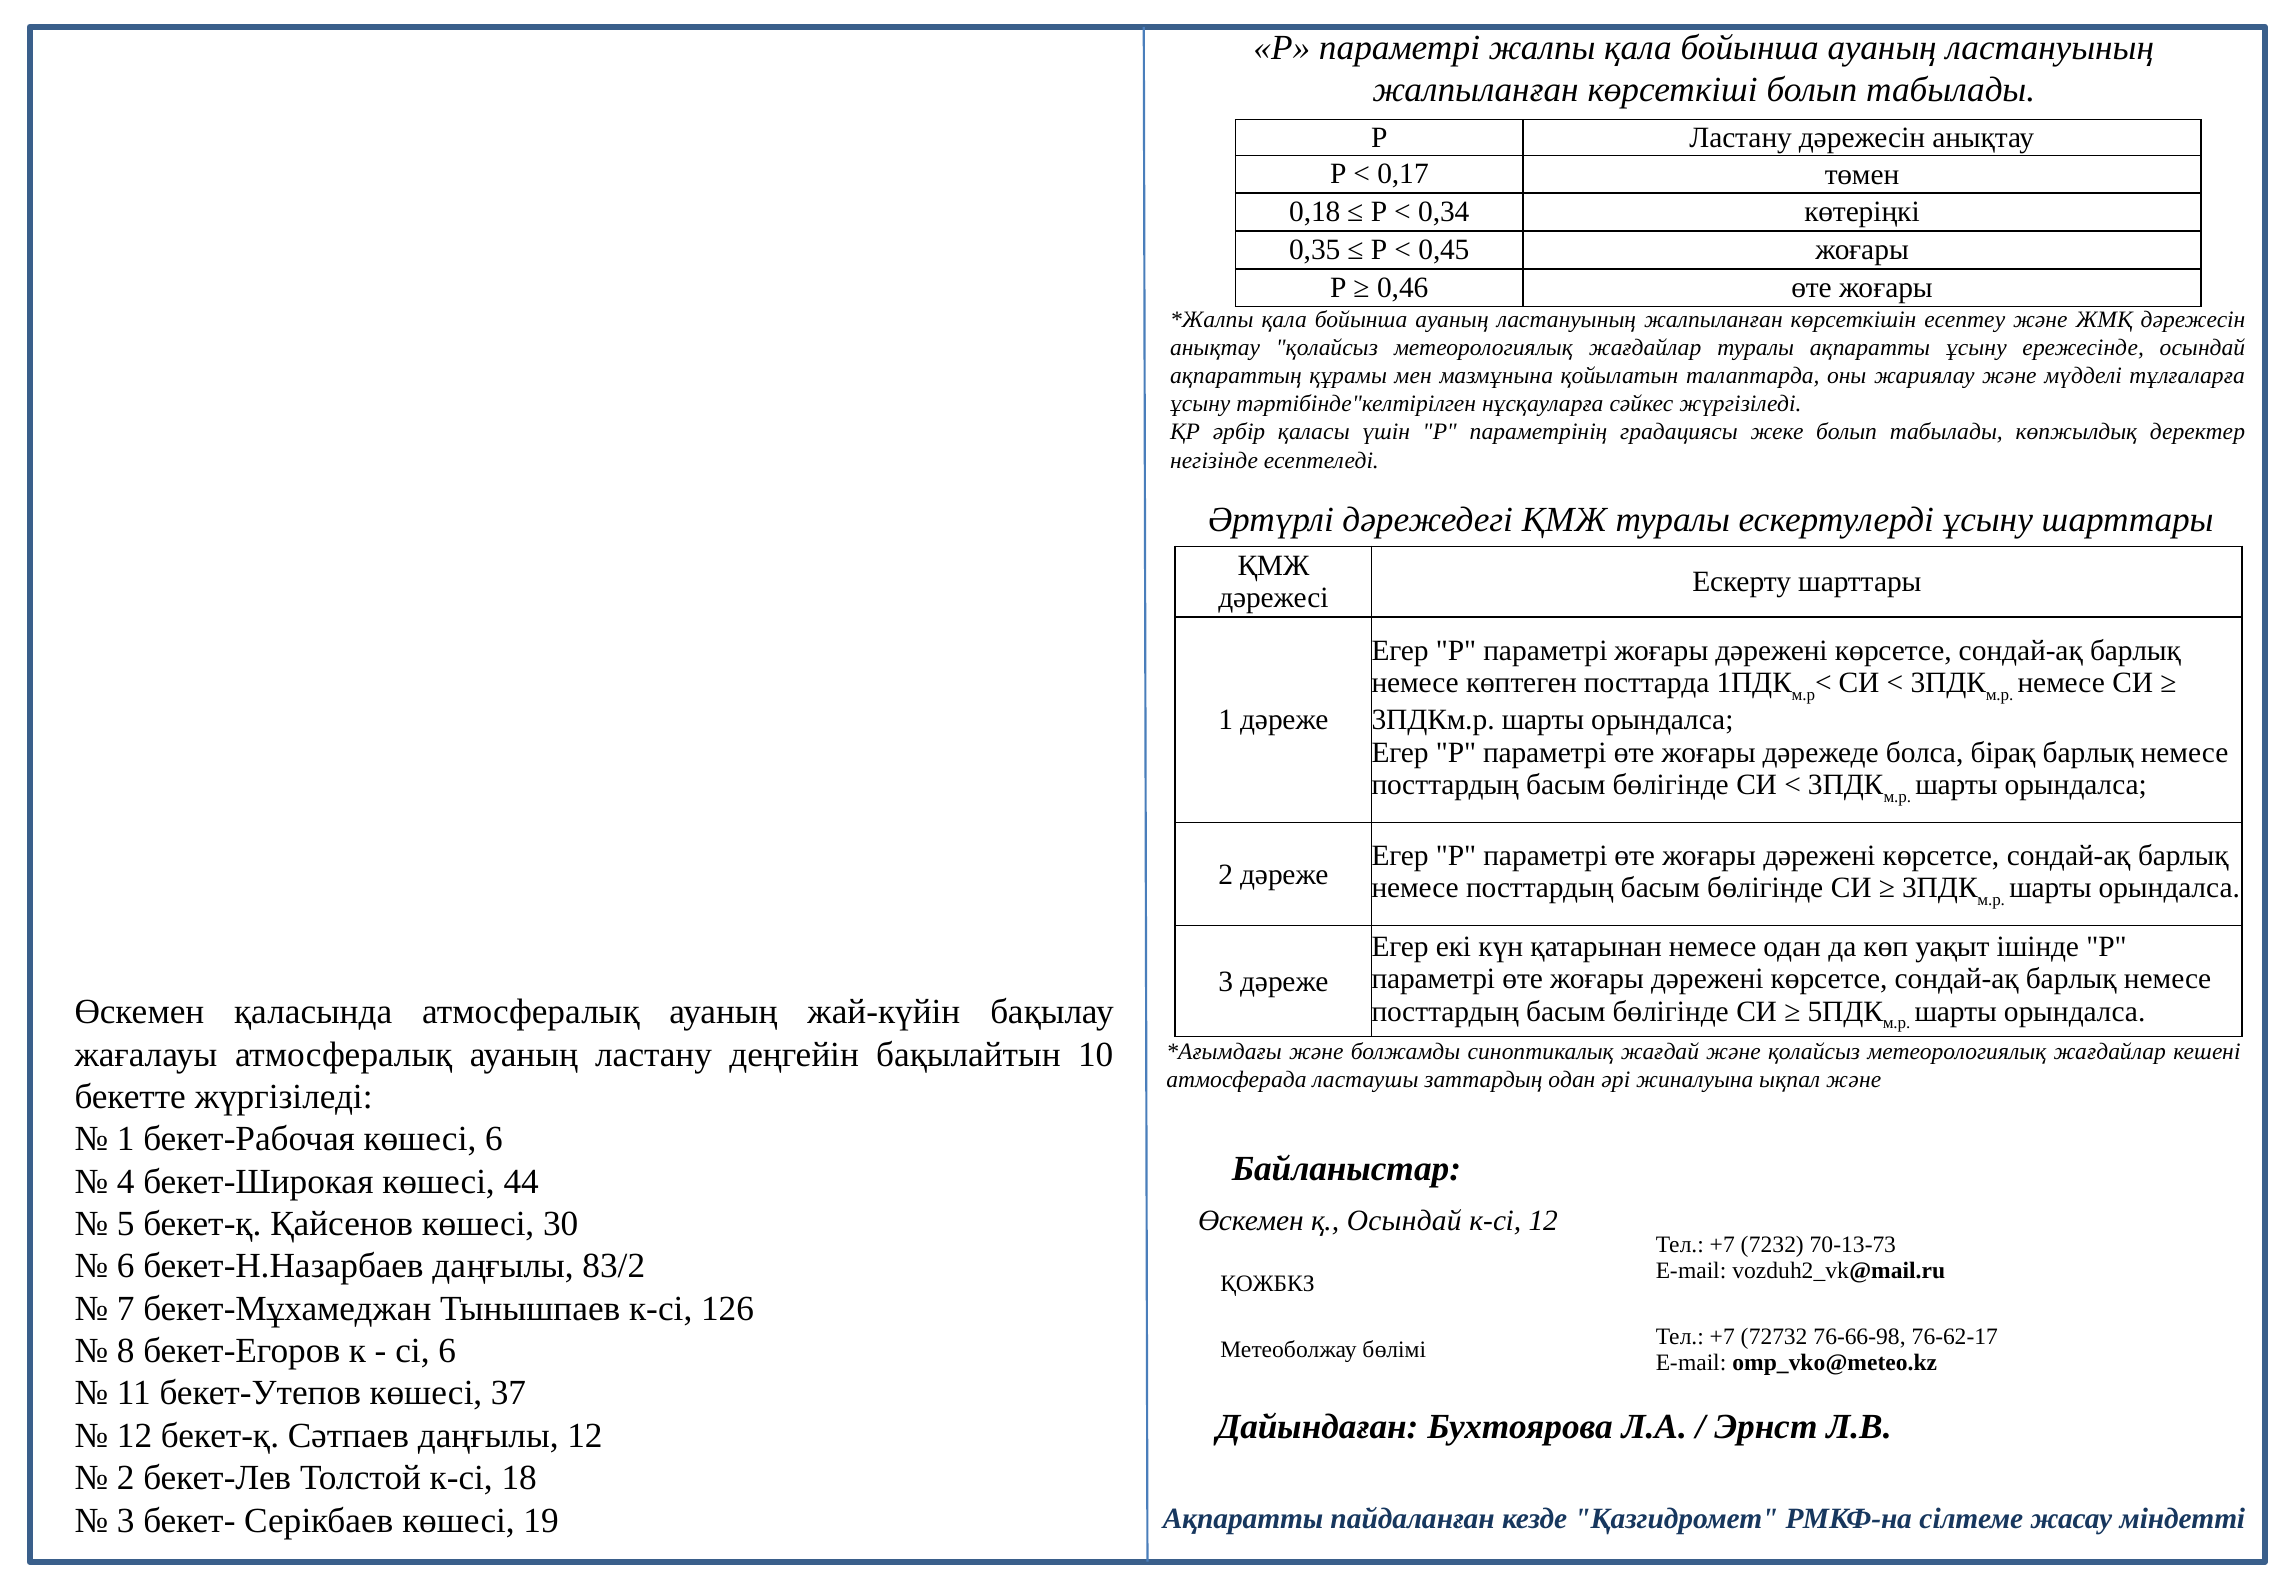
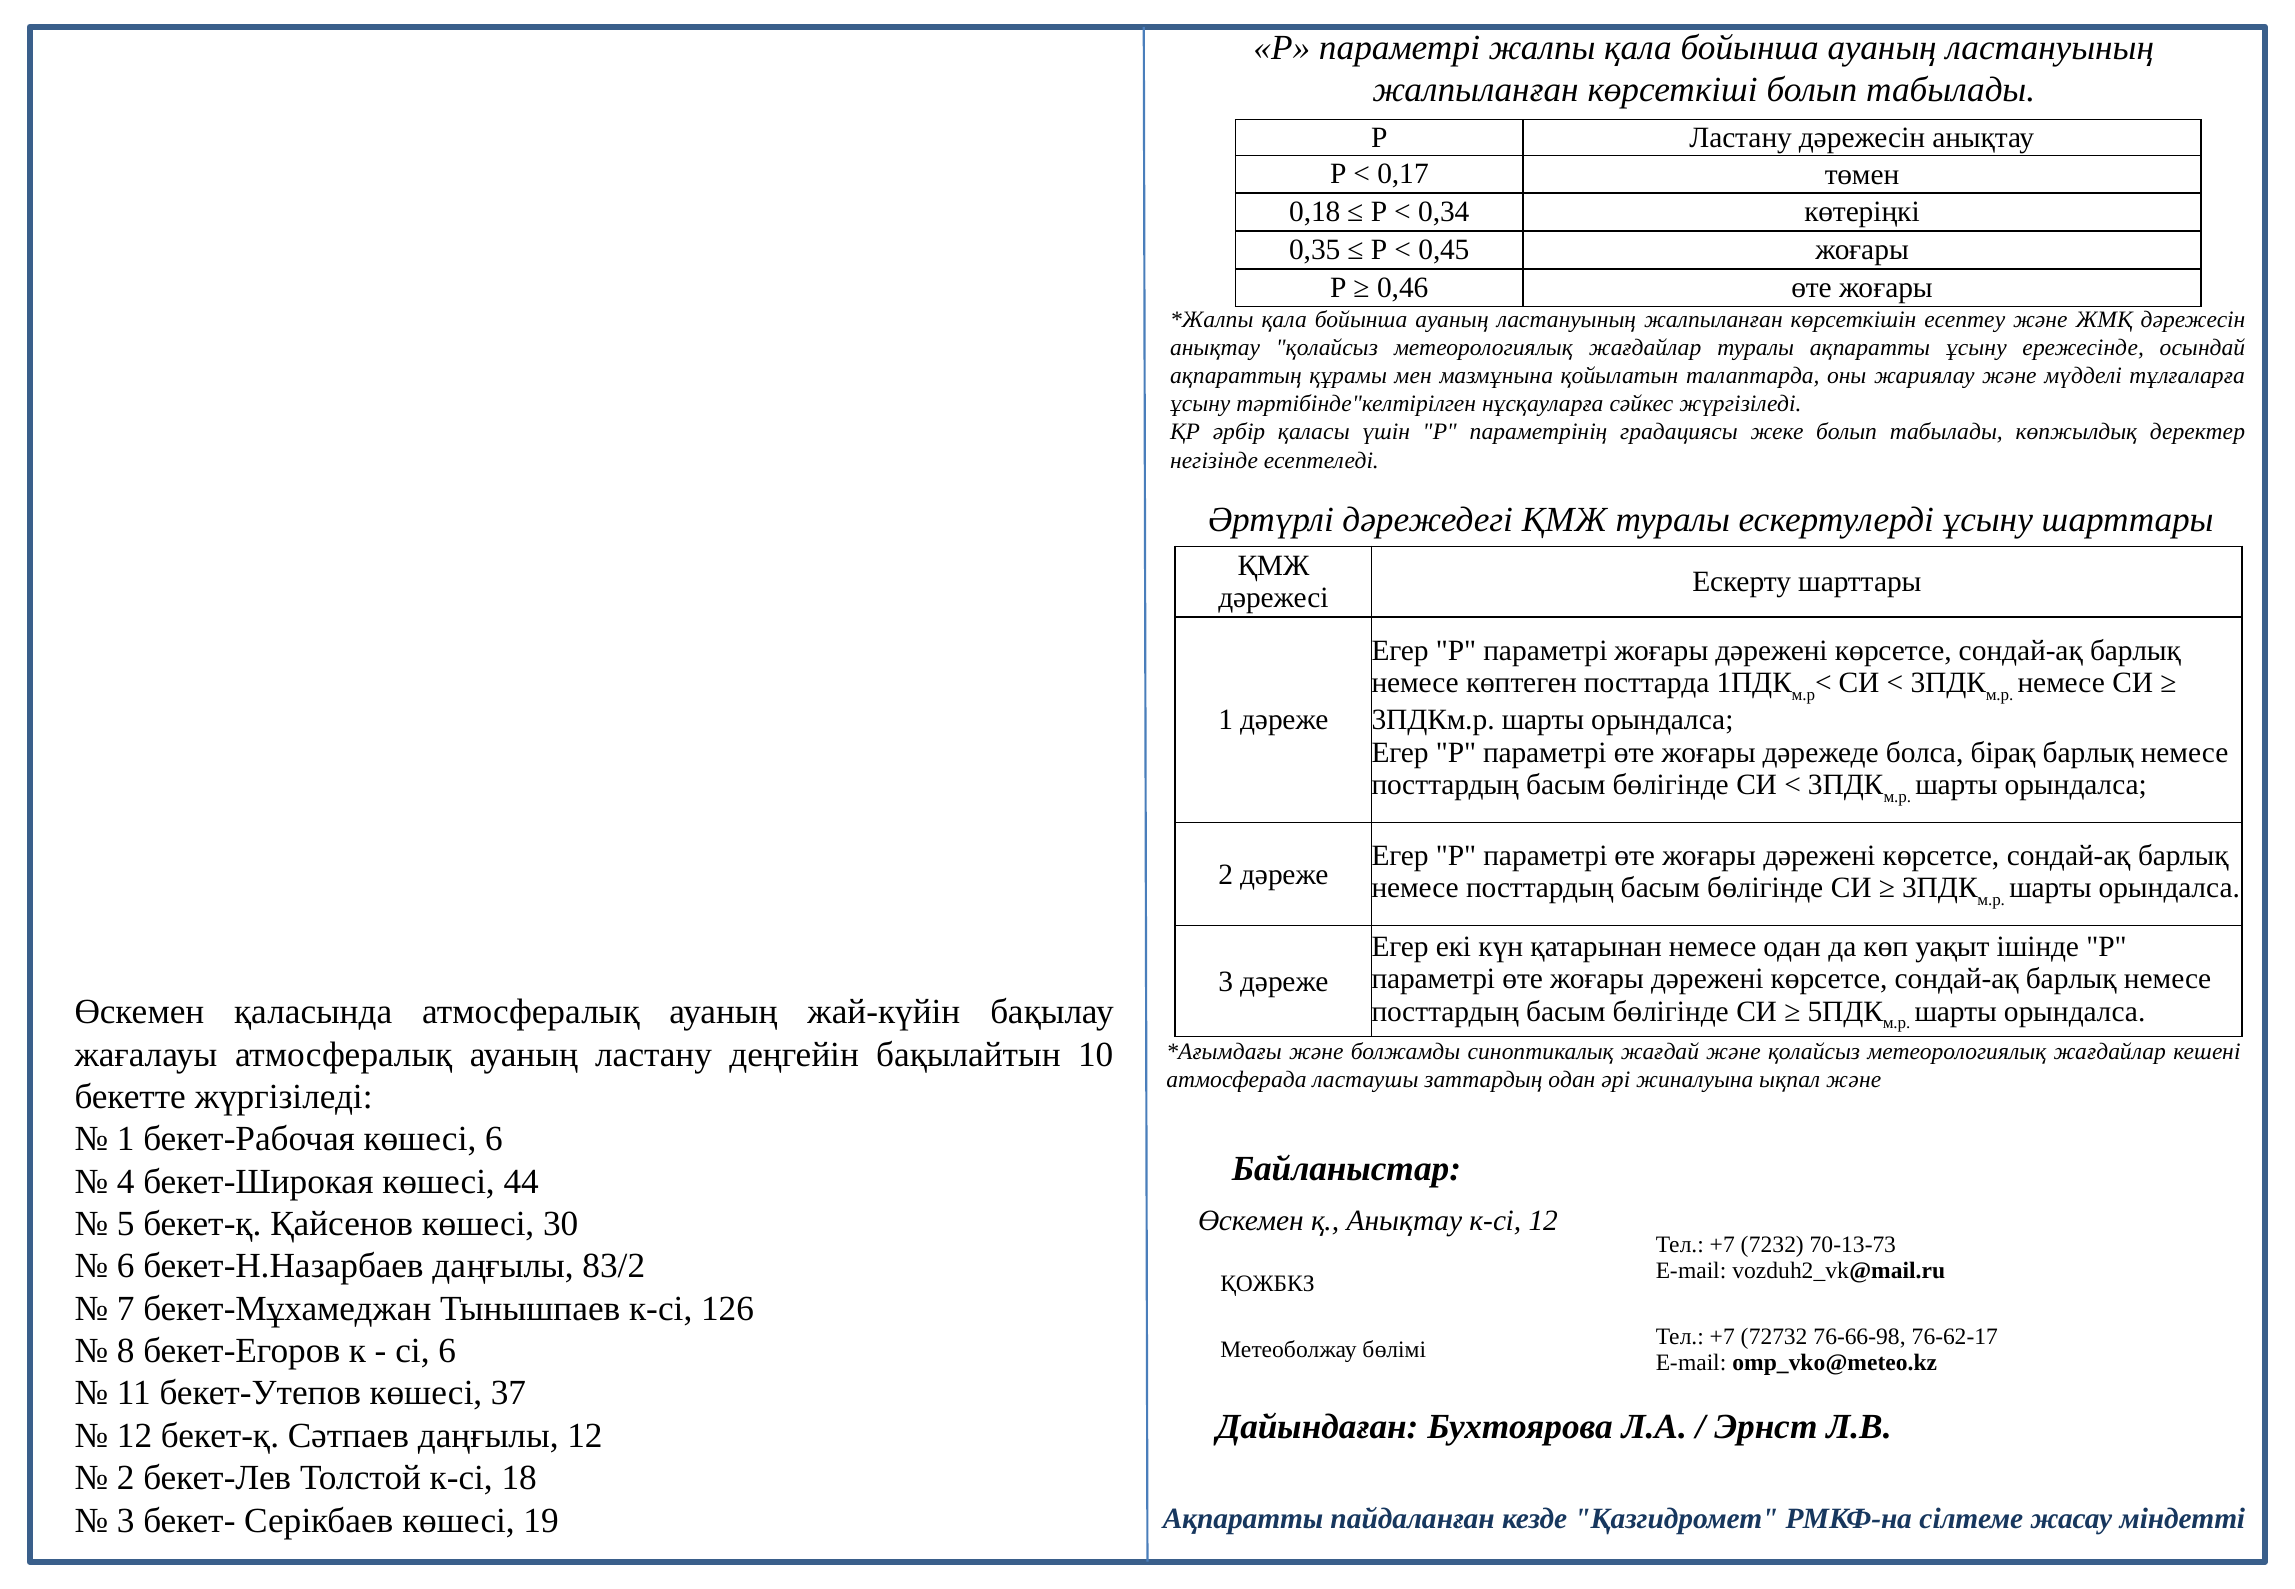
қ Осындай: Осындай -> Анықтау (1404, 1221)
